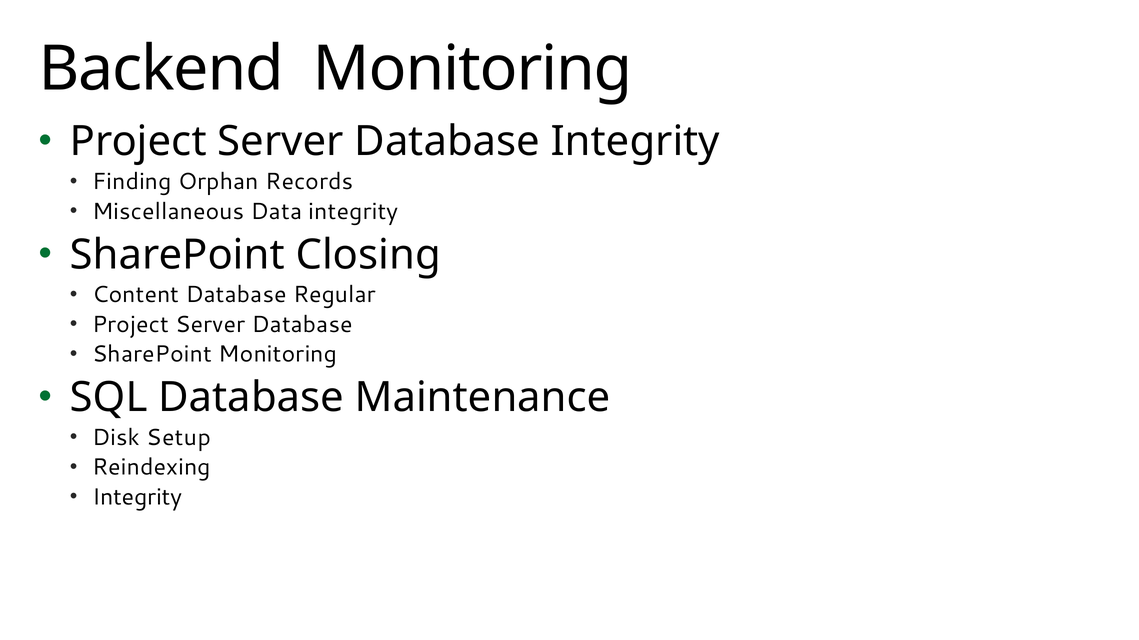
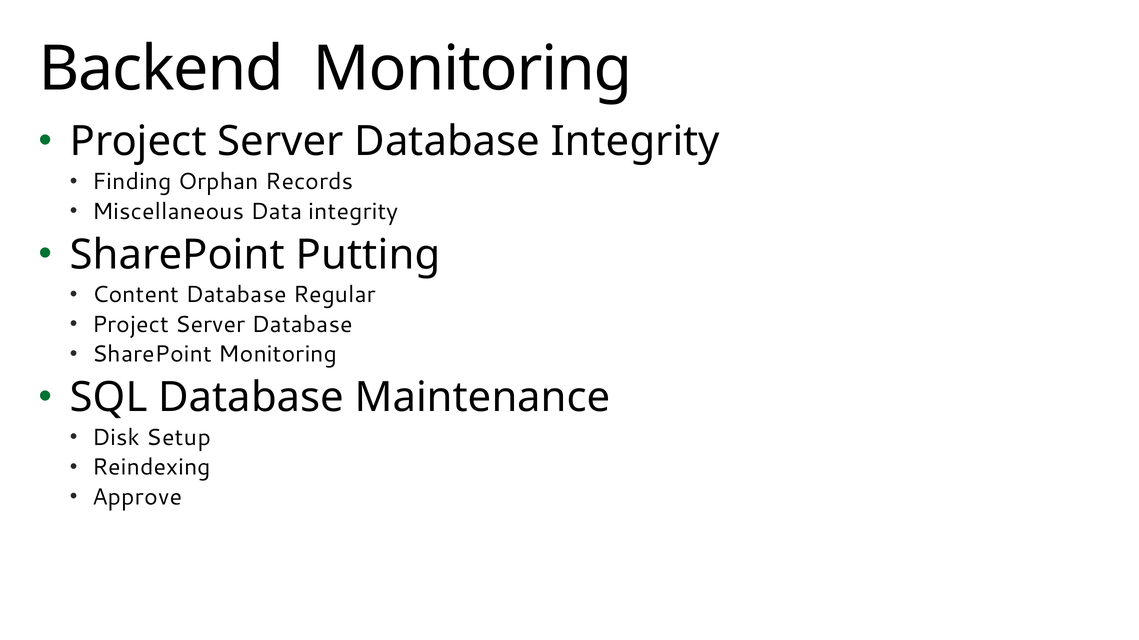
Closing: Closing -> Putting (368, 255)
Integrity: Integrity -> Approve (137, 497)
